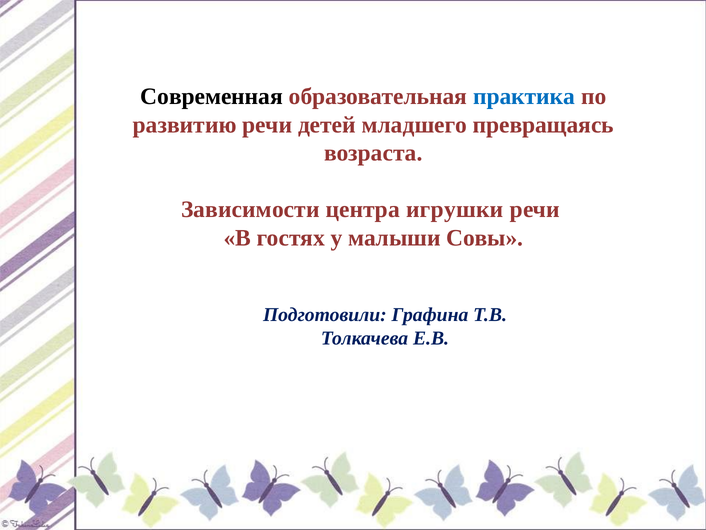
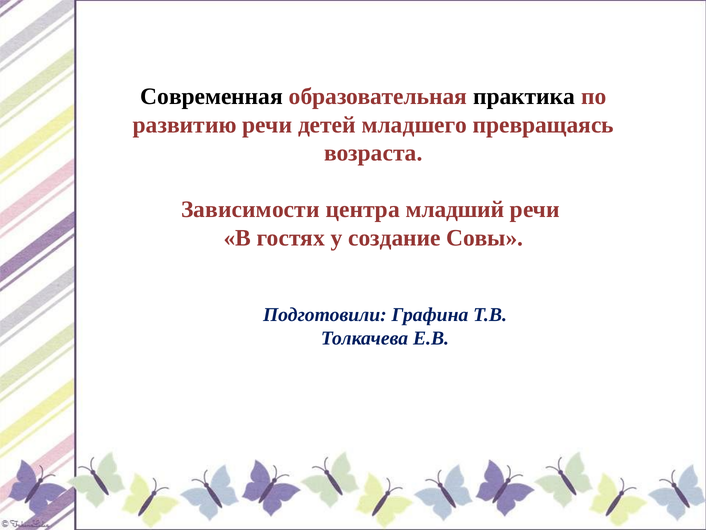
практика colour: blue -> black (524, 96)
игрушки: игрушки -> младший (455, 209)
малыши: малыши -> создание (395, 238)
